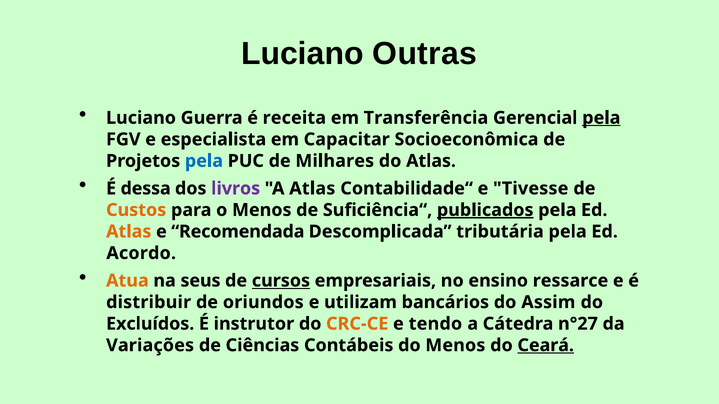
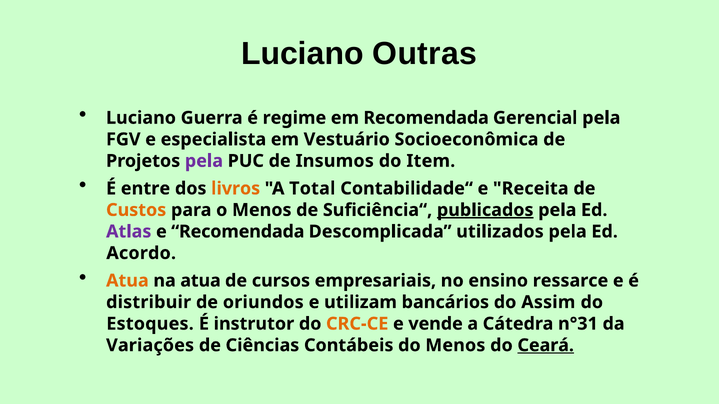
receita: receita -> regime (294, 118)
em Transferência: Transferência -> Recomendada (426, 118)
pela underline: present -> none (601, 118)
Capacitar: Capacitar -> Vestuário (347, 140)
pela colour: blue -> purple (204, 161)
Milhares: Milhares -> Insumos (335, 161)
do Atlas: Atlas -> Item (431, 161)
dessa: dessa -> entre (145, 189)
livros colour: purple -> orange (236, 189)
A Atlas: Atlas -> Total (312, 189)
Tivesse: Tivesse -> Receita (531, 189)
Atlas colour: orange -> purple (129, 232)
tributária: tributária -> utilizados (500, 232)
na seus: seus -> atua (201, 281)
cursos underline: present -> none (281, 281)
Excluídos: Excluídos -> Estoques (150, 324)
tendo: tendo -> vende (436, 324)
n°27: n°27 -> n°31 (578, 324)
